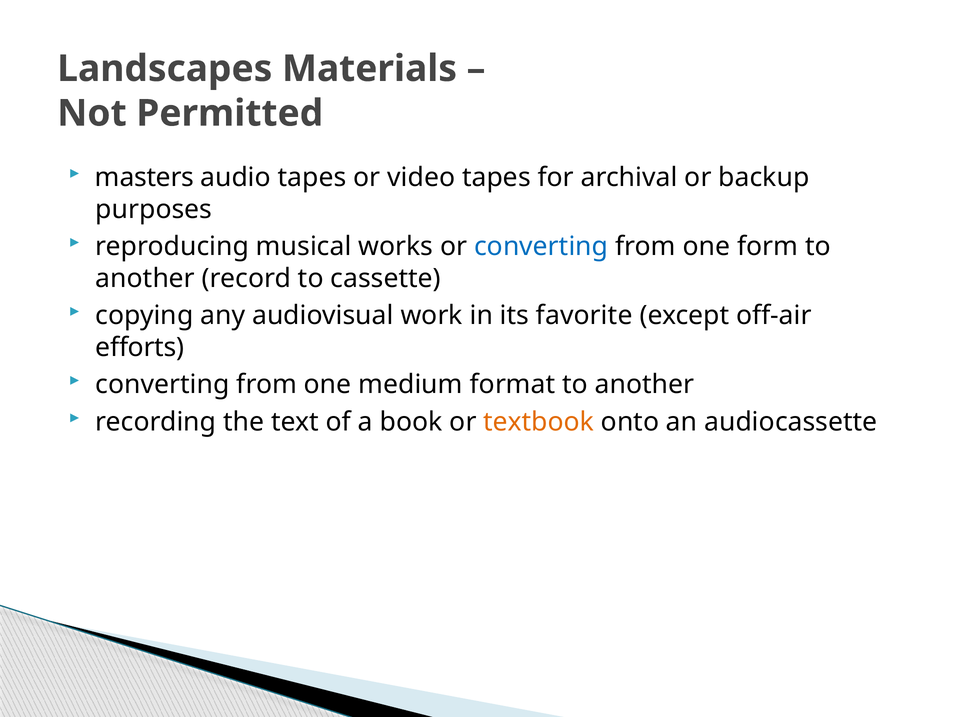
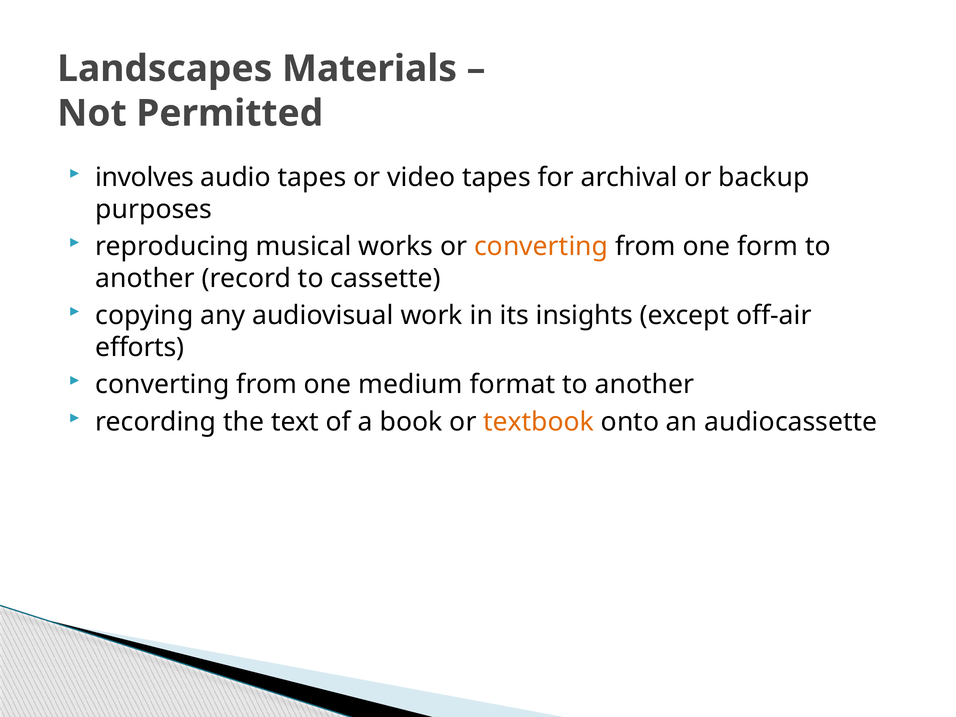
masters: masters -> involves (145, 177)
converting colour: blue -> orange (541, 246)
favorite: favorite -> insights (584, 316)
